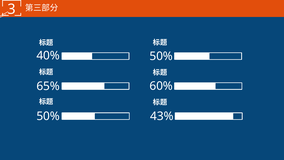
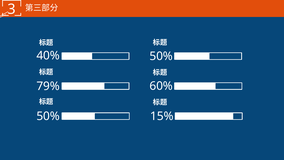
65%: 65% -> 79% (48, 86)
43%: 43% -> 15% (162, 116)
